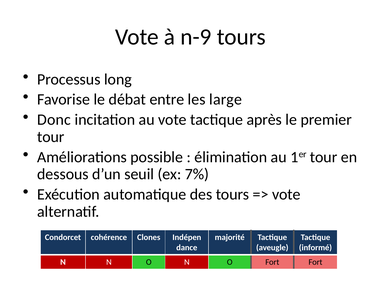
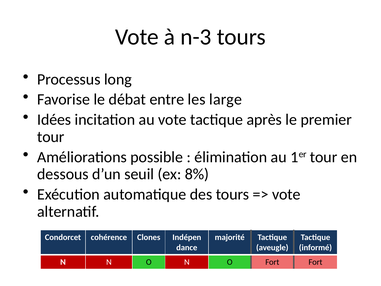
n-9: n-9 -> n-3 (196, 37)
Donc: Donc -> Idées (54, 120)
7%: 7% -> 8% (197, 174)
